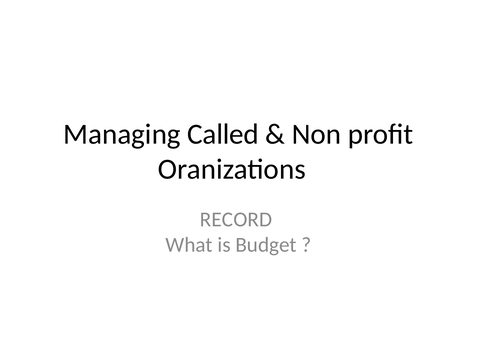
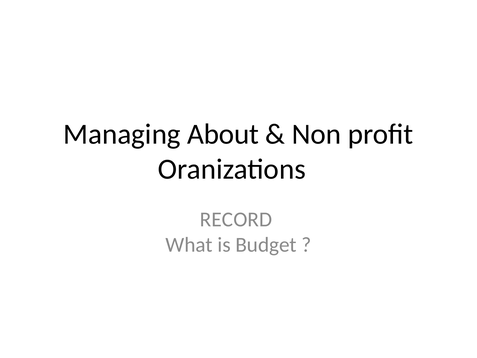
Called: Called -> About (223, 134)
